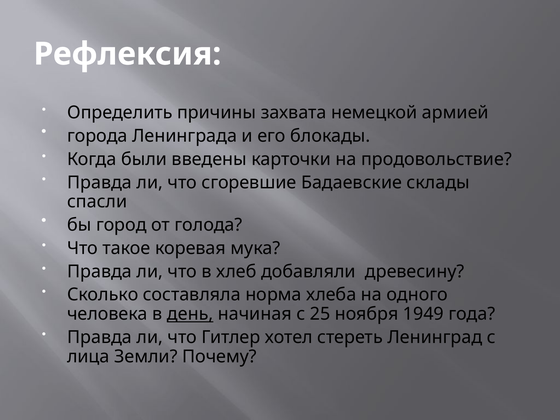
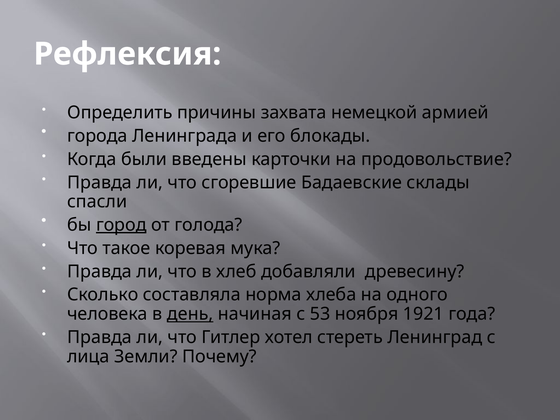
город underline: none -> present (121, 225)
25: 25 -> 53 (320, 314)
1949: 1949 -> 1921 (423, 314)
